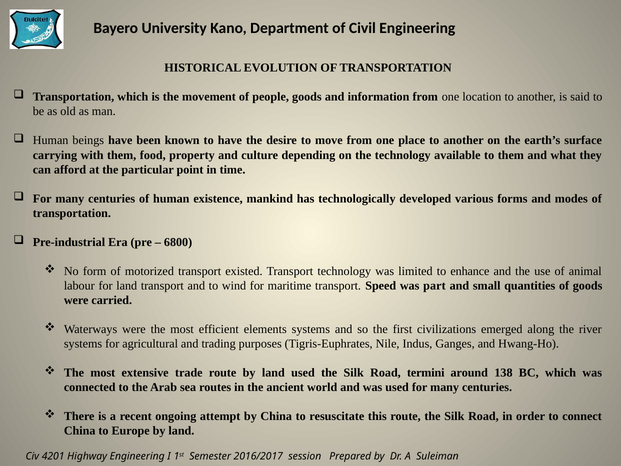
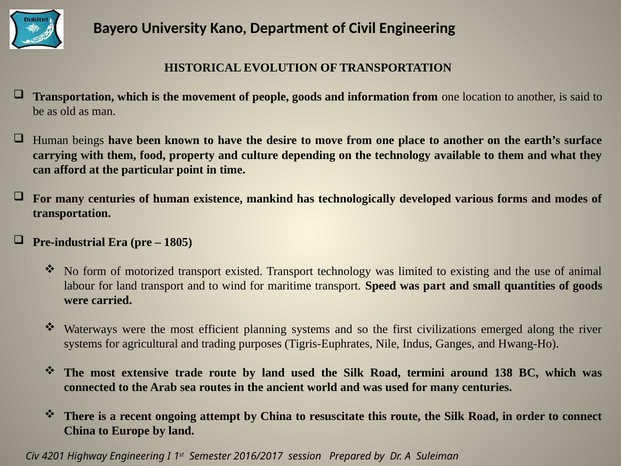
6800: 6800 -> 1805 (178, 242)
enhance: enhance -> existing (470, 271)
elements: elements -> planning (265, 329)
